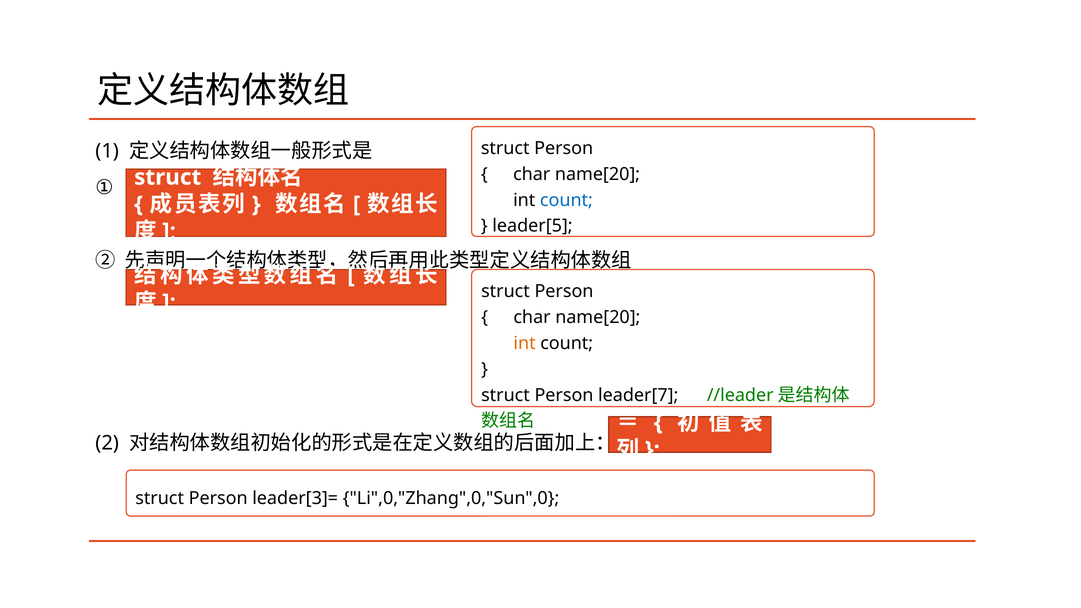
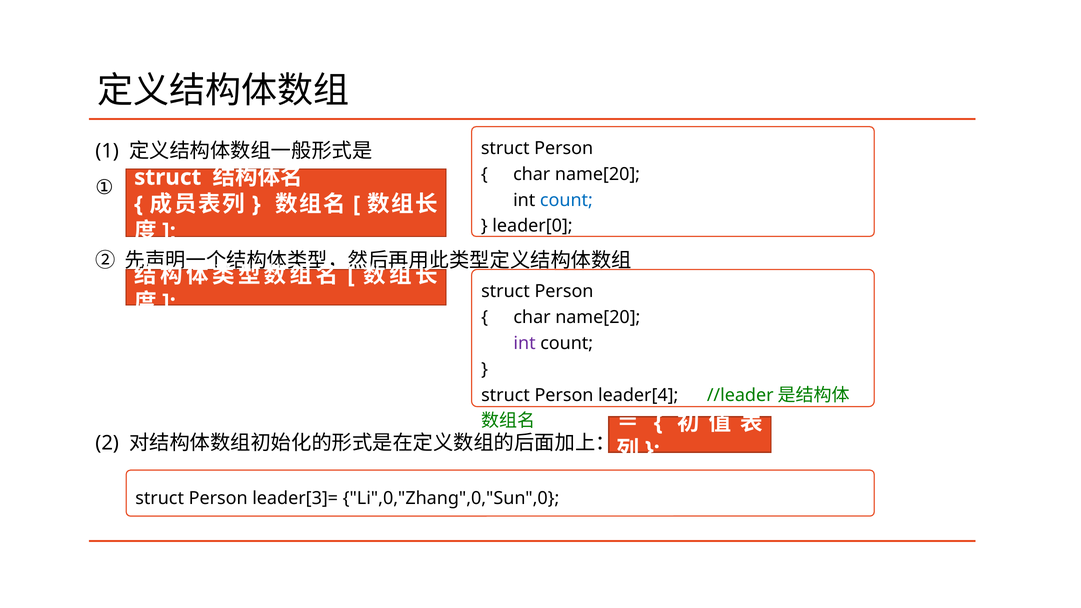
leader[5: leader[5 -> leader[0 (532, 226)
int colour: orange -> purple (525, 343)
leader[7: leader[7 -> leader[4 (638, 395)
